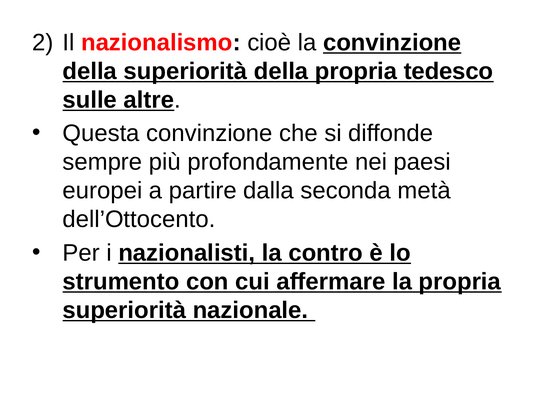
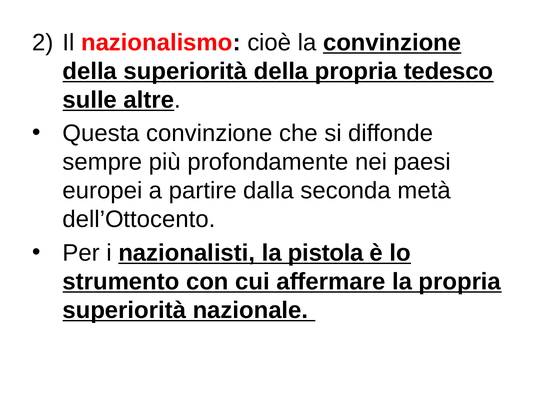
contro: contro -> pistola (326, 253)
